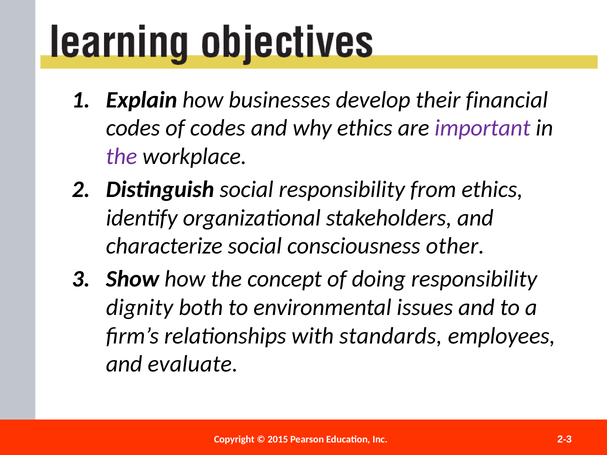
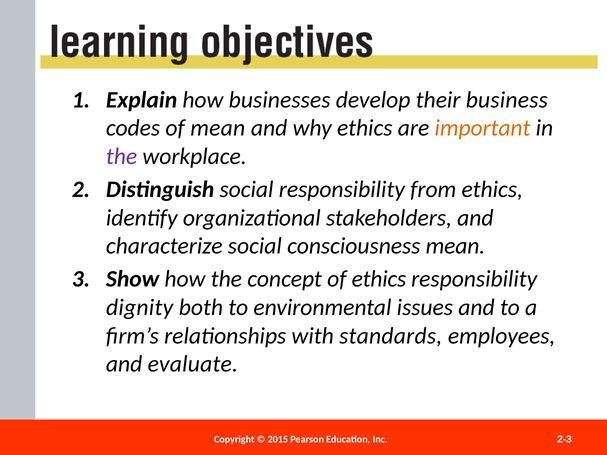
financial: financial -> business (507, 100)
of codes: codes -> mean (218, 128)
important colour: purple -> orange (483, 128)
consciousness other: other -> mean (455, 246)
of doing: doing -> ethics (379, 279)
